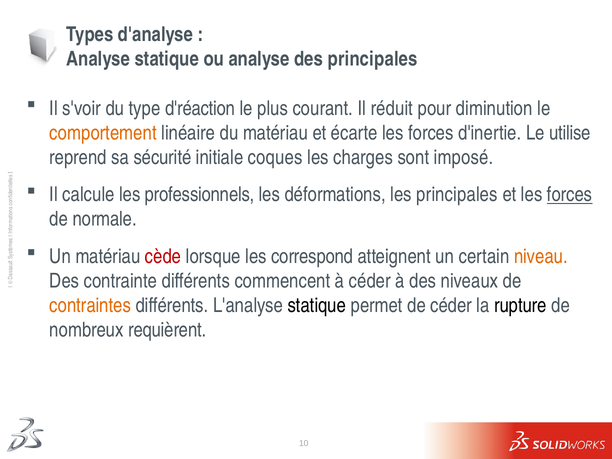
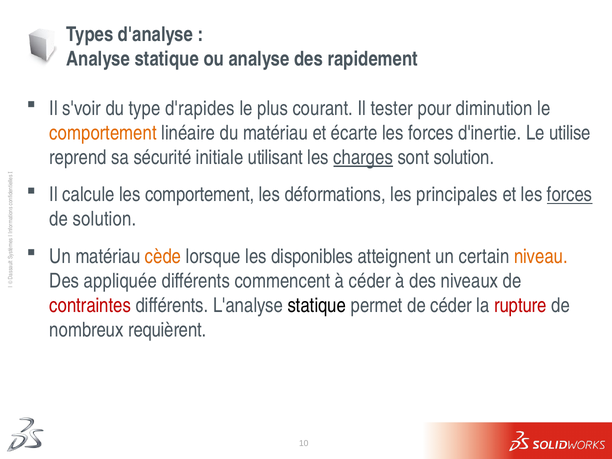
des principales: principales -> rapidement (373, 59)
d'réaction: d'réaction -> d'rapides (200, 109)
réduit: réduit -> tester (392, 109)
coques: coques -> utilisant (275, 157)
charges underline: none -> present (363, 157)
sont imposé: imposé -> solution (464, 157)
les professionnels: professionnels -> comportement (200, 195)
de normale: normale -> solution (105, 219)
cède colour: red -> orange (163, 256)
correspond: correspond -> disponibles (312, 256)
contrainte: contrainte -> appliquée (120, 281)
contraintes colour: orange -> red (90, 305)
rupture colour: black -> red (520, 305)
